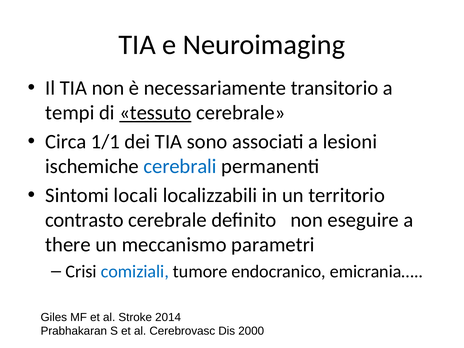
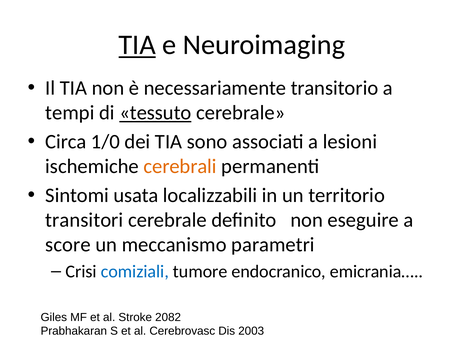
TIA underline: none -> present (137, 45)
1/1: 1/1 -> 1/0 (105, 142)
cerebrali colour: blue -> orange (180, 166)
locali: locali -> usata (136, 195)
contrasto: contrasto -> transitori (84, 220)
there: there -> score (68, 245)
2014: 2014 -> 2082 (168, 317)
2000: 2000 -> 2003 (251, 331)
